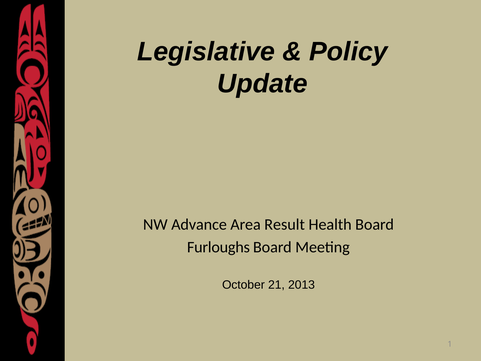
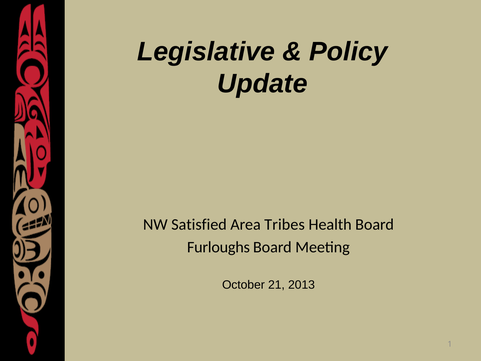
Advance: Advance -> Satisfied (199, 225)
Result: Result -> Tribes (285, 225)
